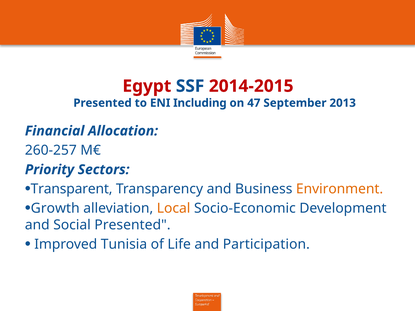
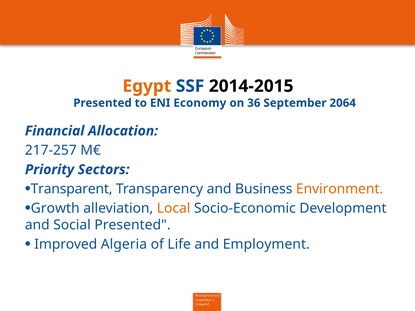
Egypt colour: red -> orange (147, 86)
2014-2015 colour: red -> black (251, 86)
Including: Including -> Economy (200, 103)
47: 47 -> 36 (254, 103)
2013: 2013 -> 2064 (343, 103)
260-257: 260-257 -> 217-257 (51, 150)
Tunisia: Tunisia -> Algeria (124, 244)
Participation: Participation -> Employment (266, 244)
